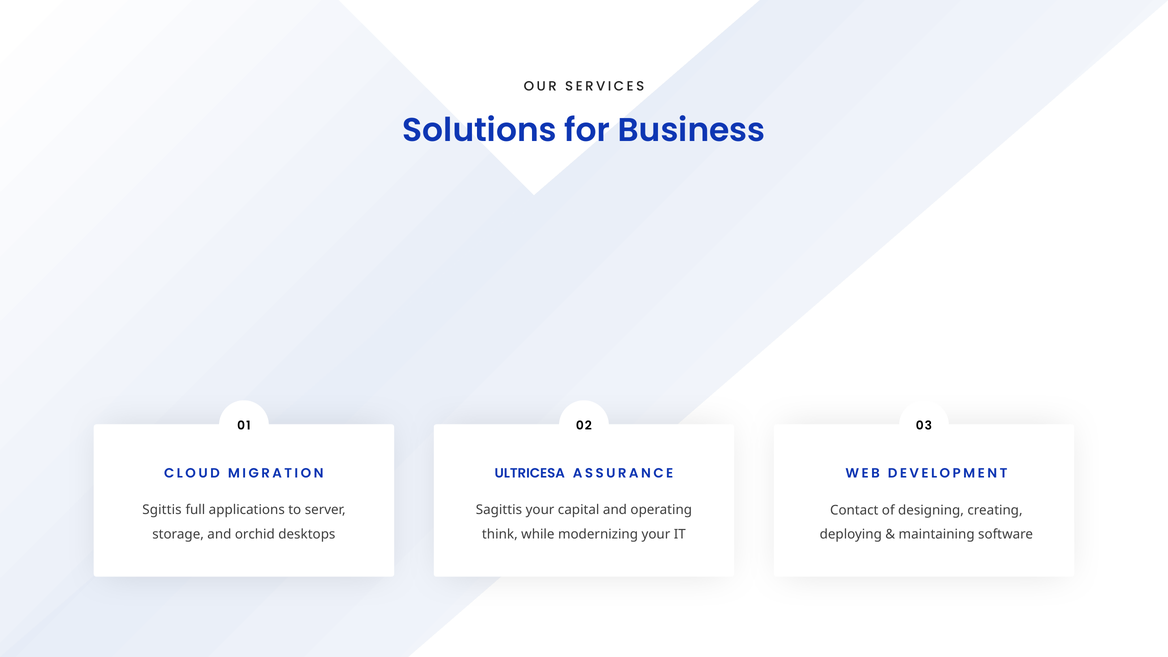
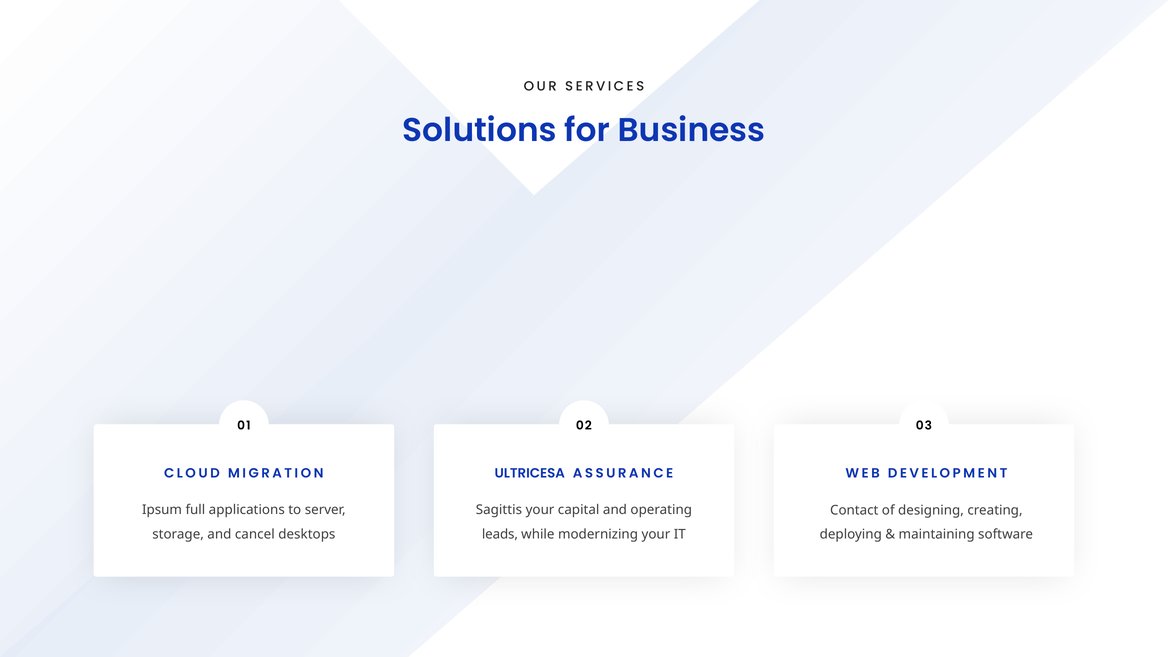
Sgittis: Sgittis -> Ipsum (162, 510)
orchid: orchid -> cancel (255, 534)
think: think -> leads (500, 534)
